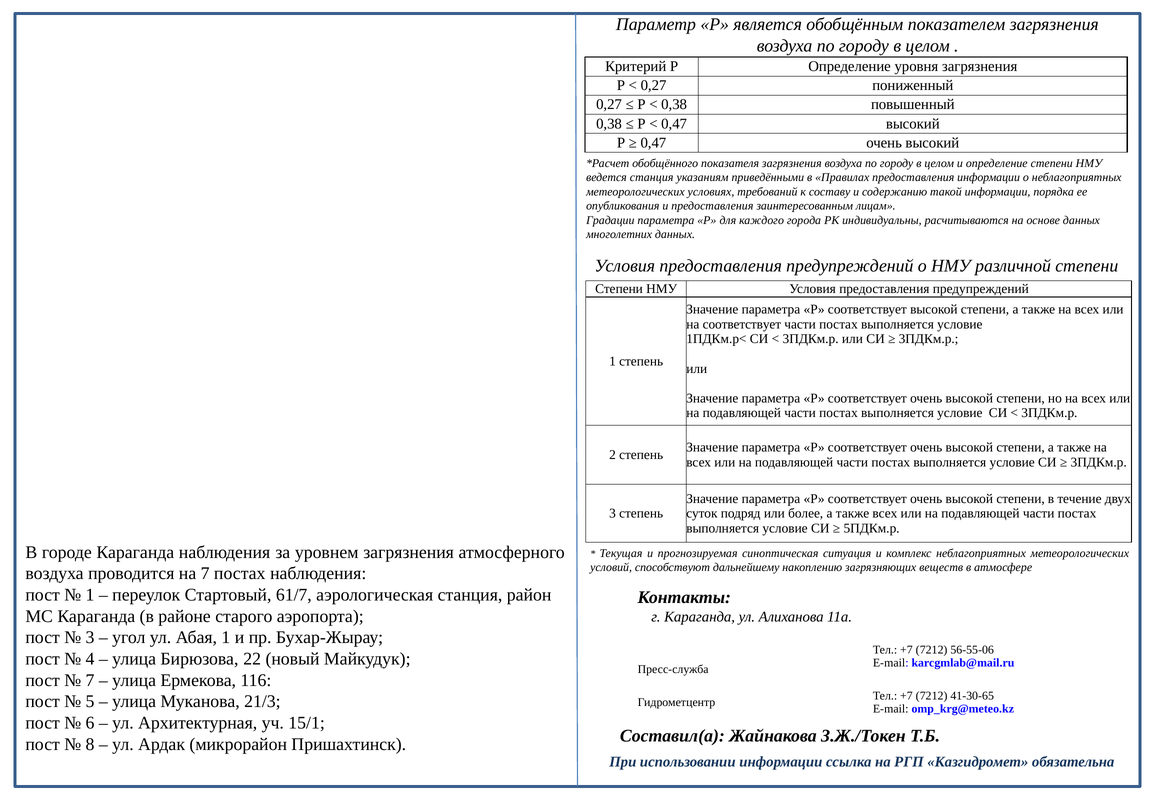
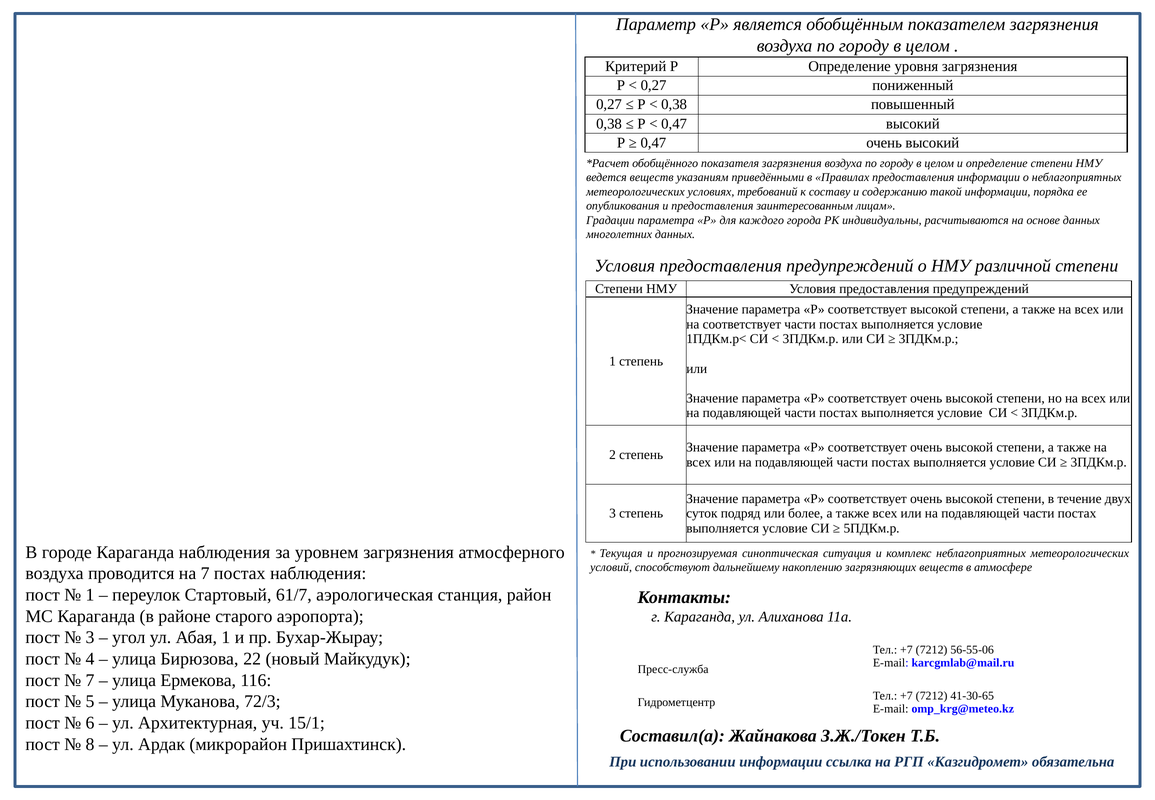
ведется станция: станция -> веществ (652, 177)
21/3: 21/3 -> 72/3 (262, 701)
